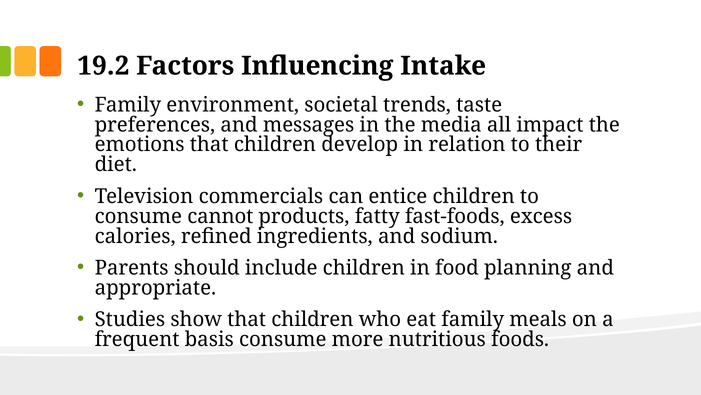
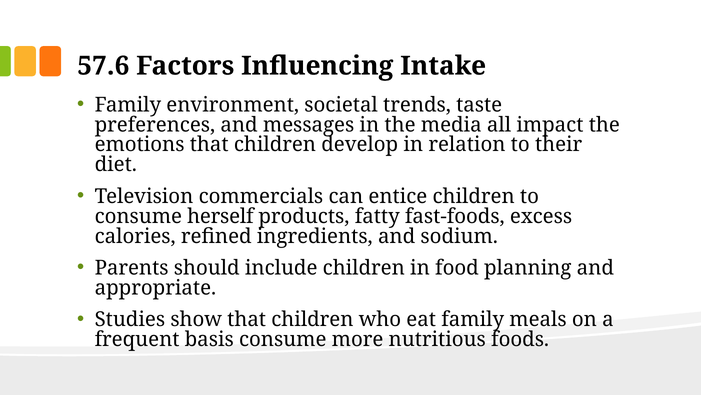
19.2: 19.2 -> 57.6 (103, 66)
cannot: cannot -> herself (220, 216)
